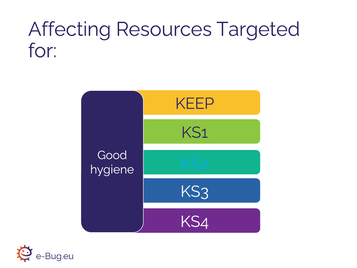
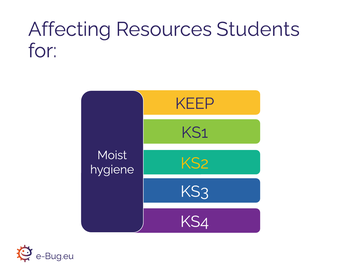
Targeted: Targeted -> Students (258, 29)
Good: Good -> Moist (112, 155)
KS2 colour: light blue -> yellow (195, 163)
